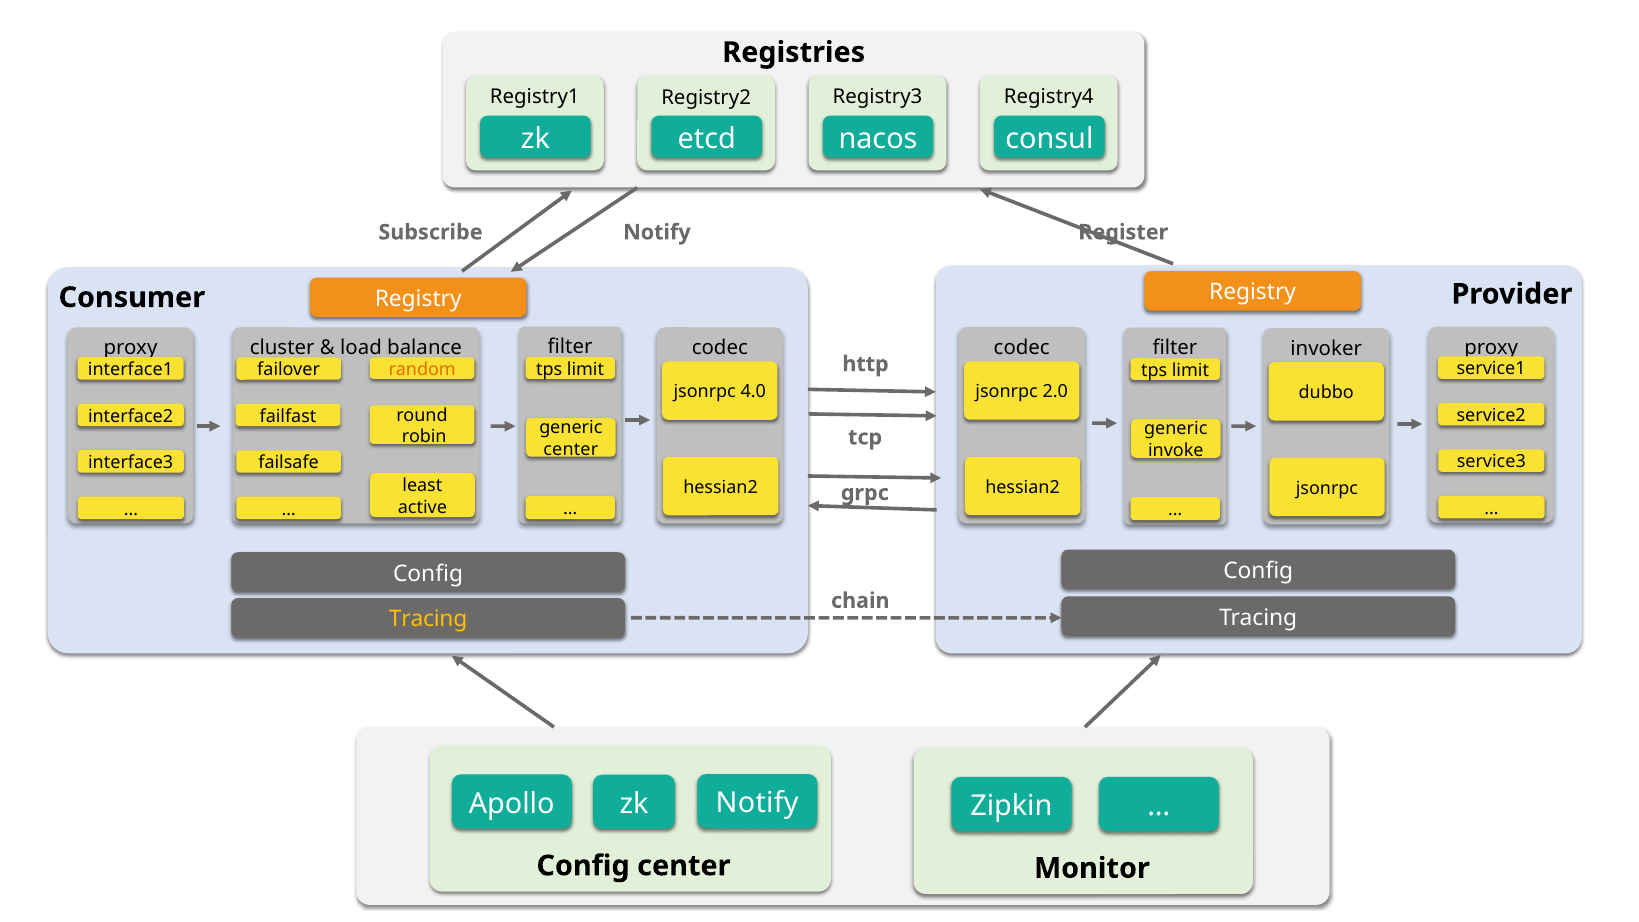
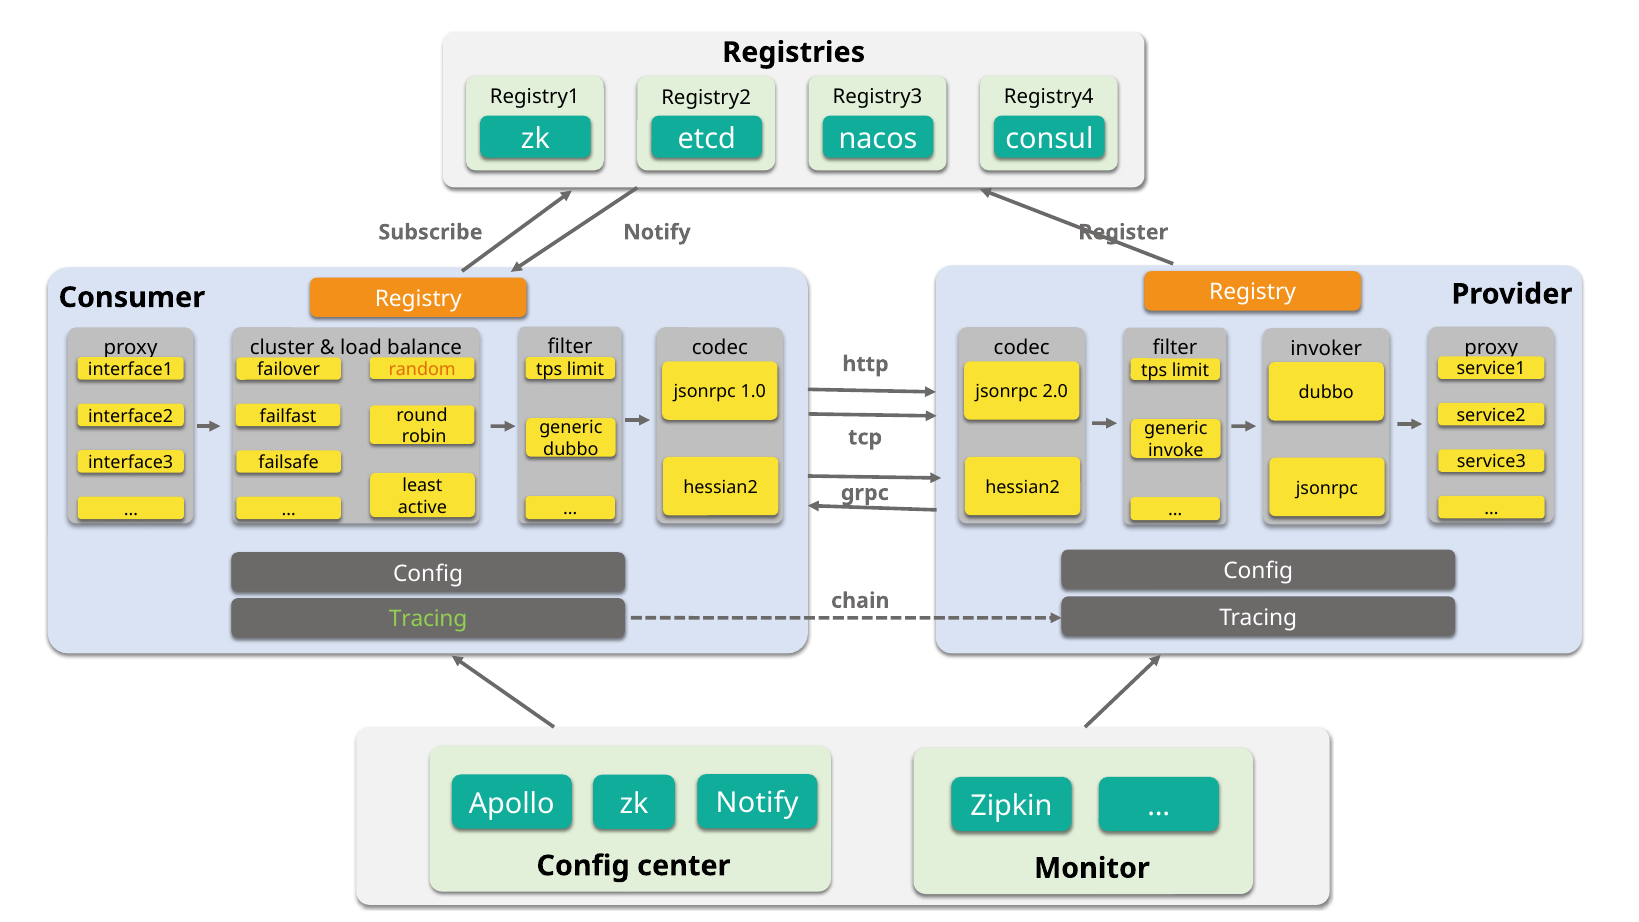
4.0: 4.0 -> 1.0 (753, 392)
center: center -> dubbo (571, 449)
Tracing colour: yellow -> light green (428, 619)
